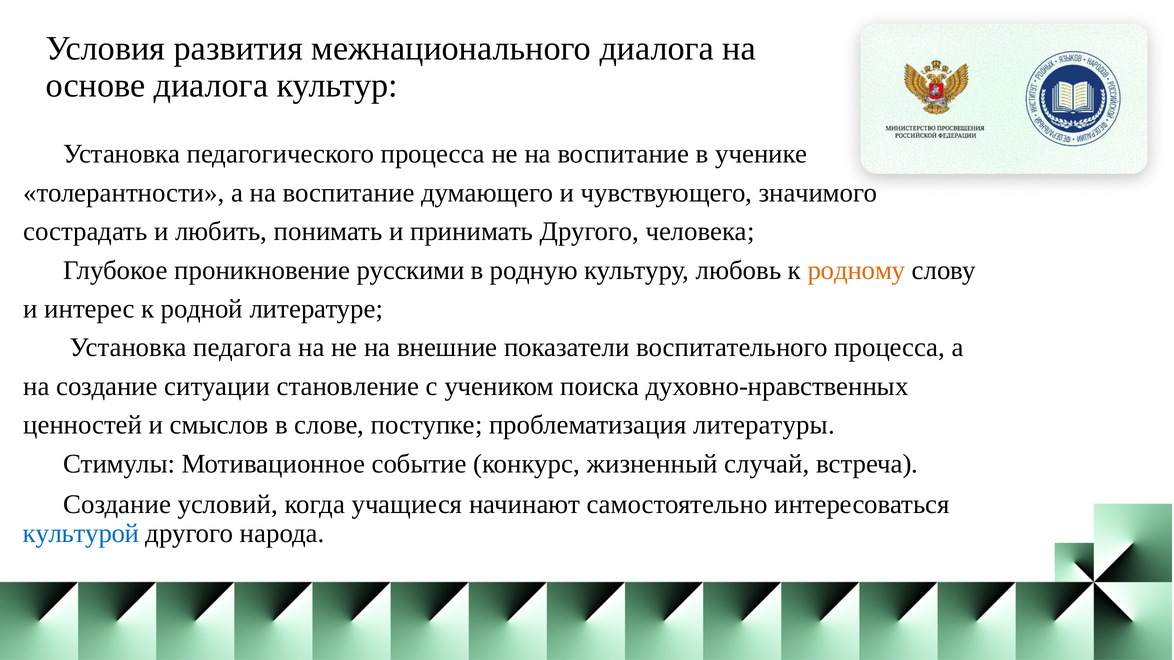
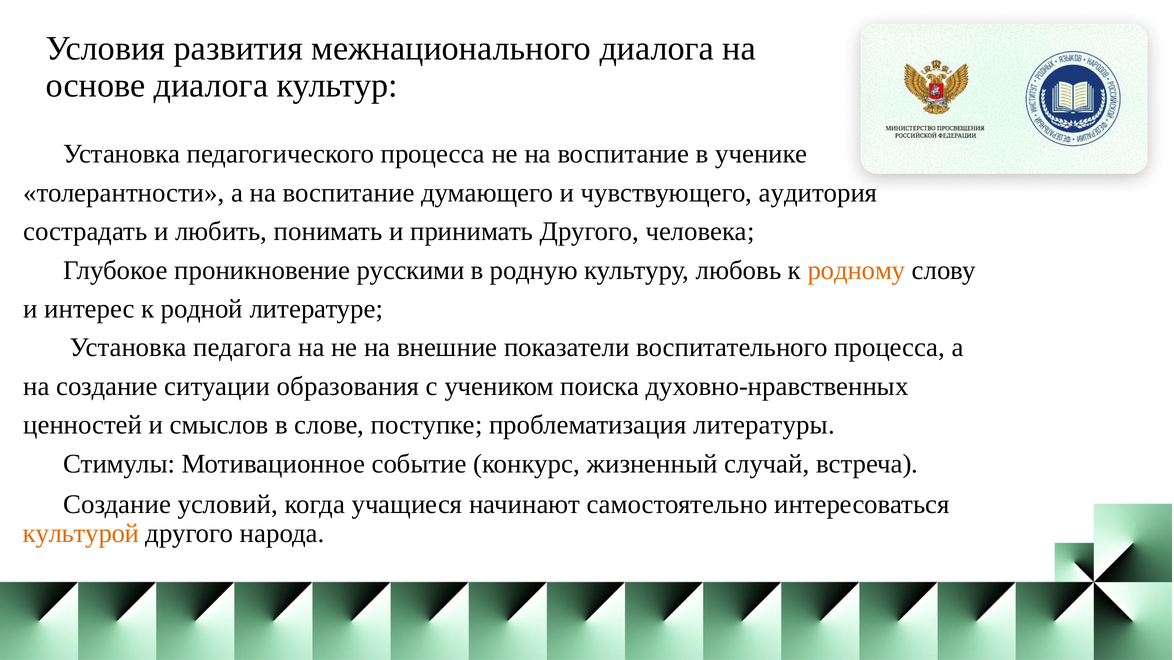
значимого: значимого -> аудитория (818, 193)
становление: становление -> образования (348, 387)
культурой colour: blue -> orange (81, 534)
